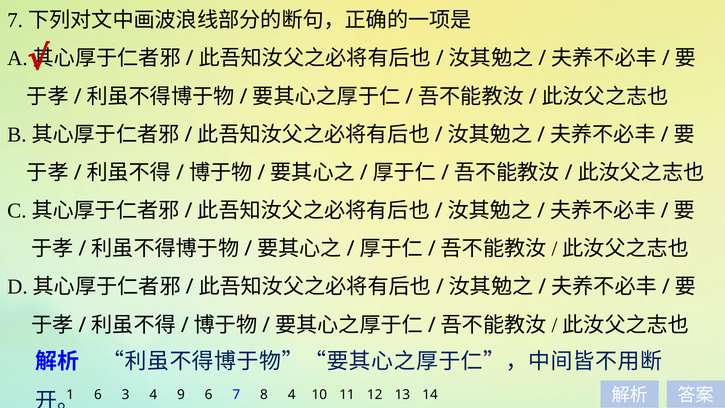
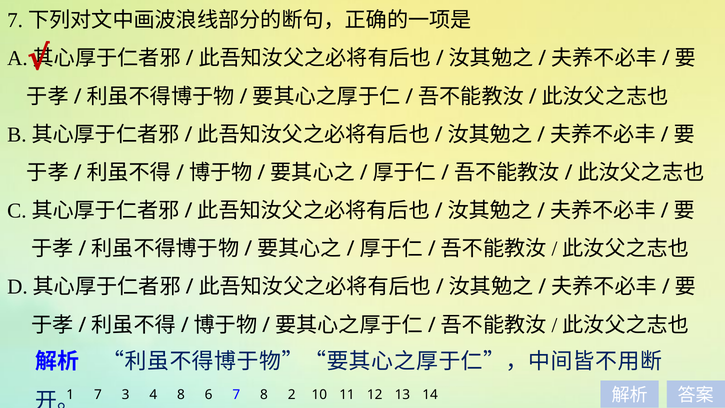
6: 6 -> 7 (98, 395)
4 9: 9 -> 8 (181, 395)
8 4: 4 -> 2 (292, 395)
